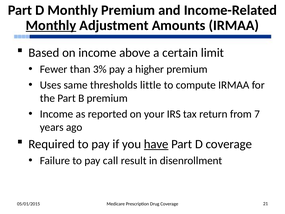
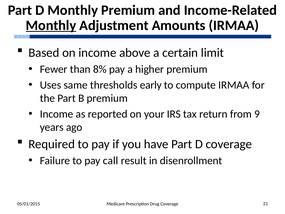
3%: 3% -> 8% (100, 69)
little: little -> early (151, 85)
7: 7 -> 9 (257, 114)
have underline: present -> none (156, 144)
